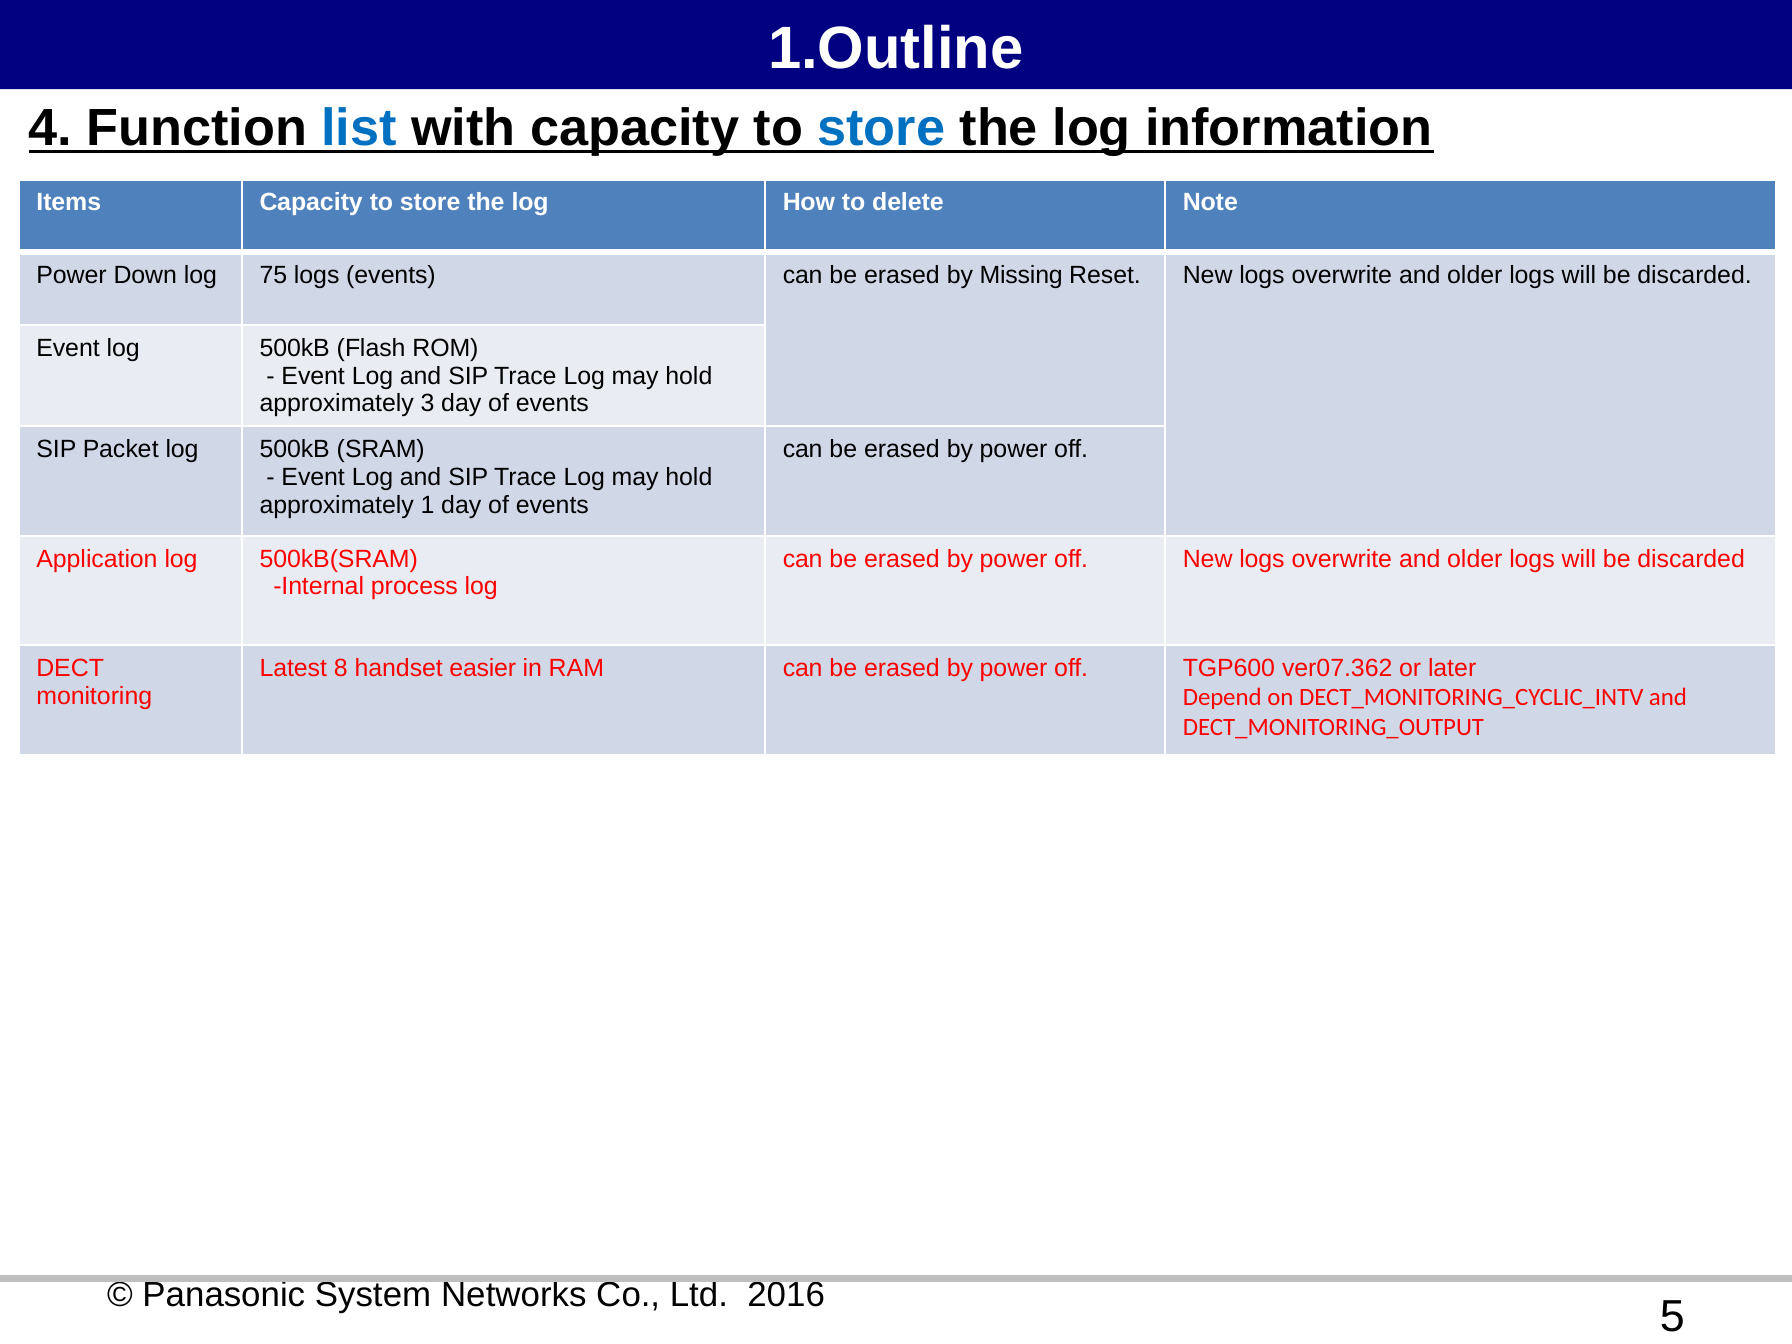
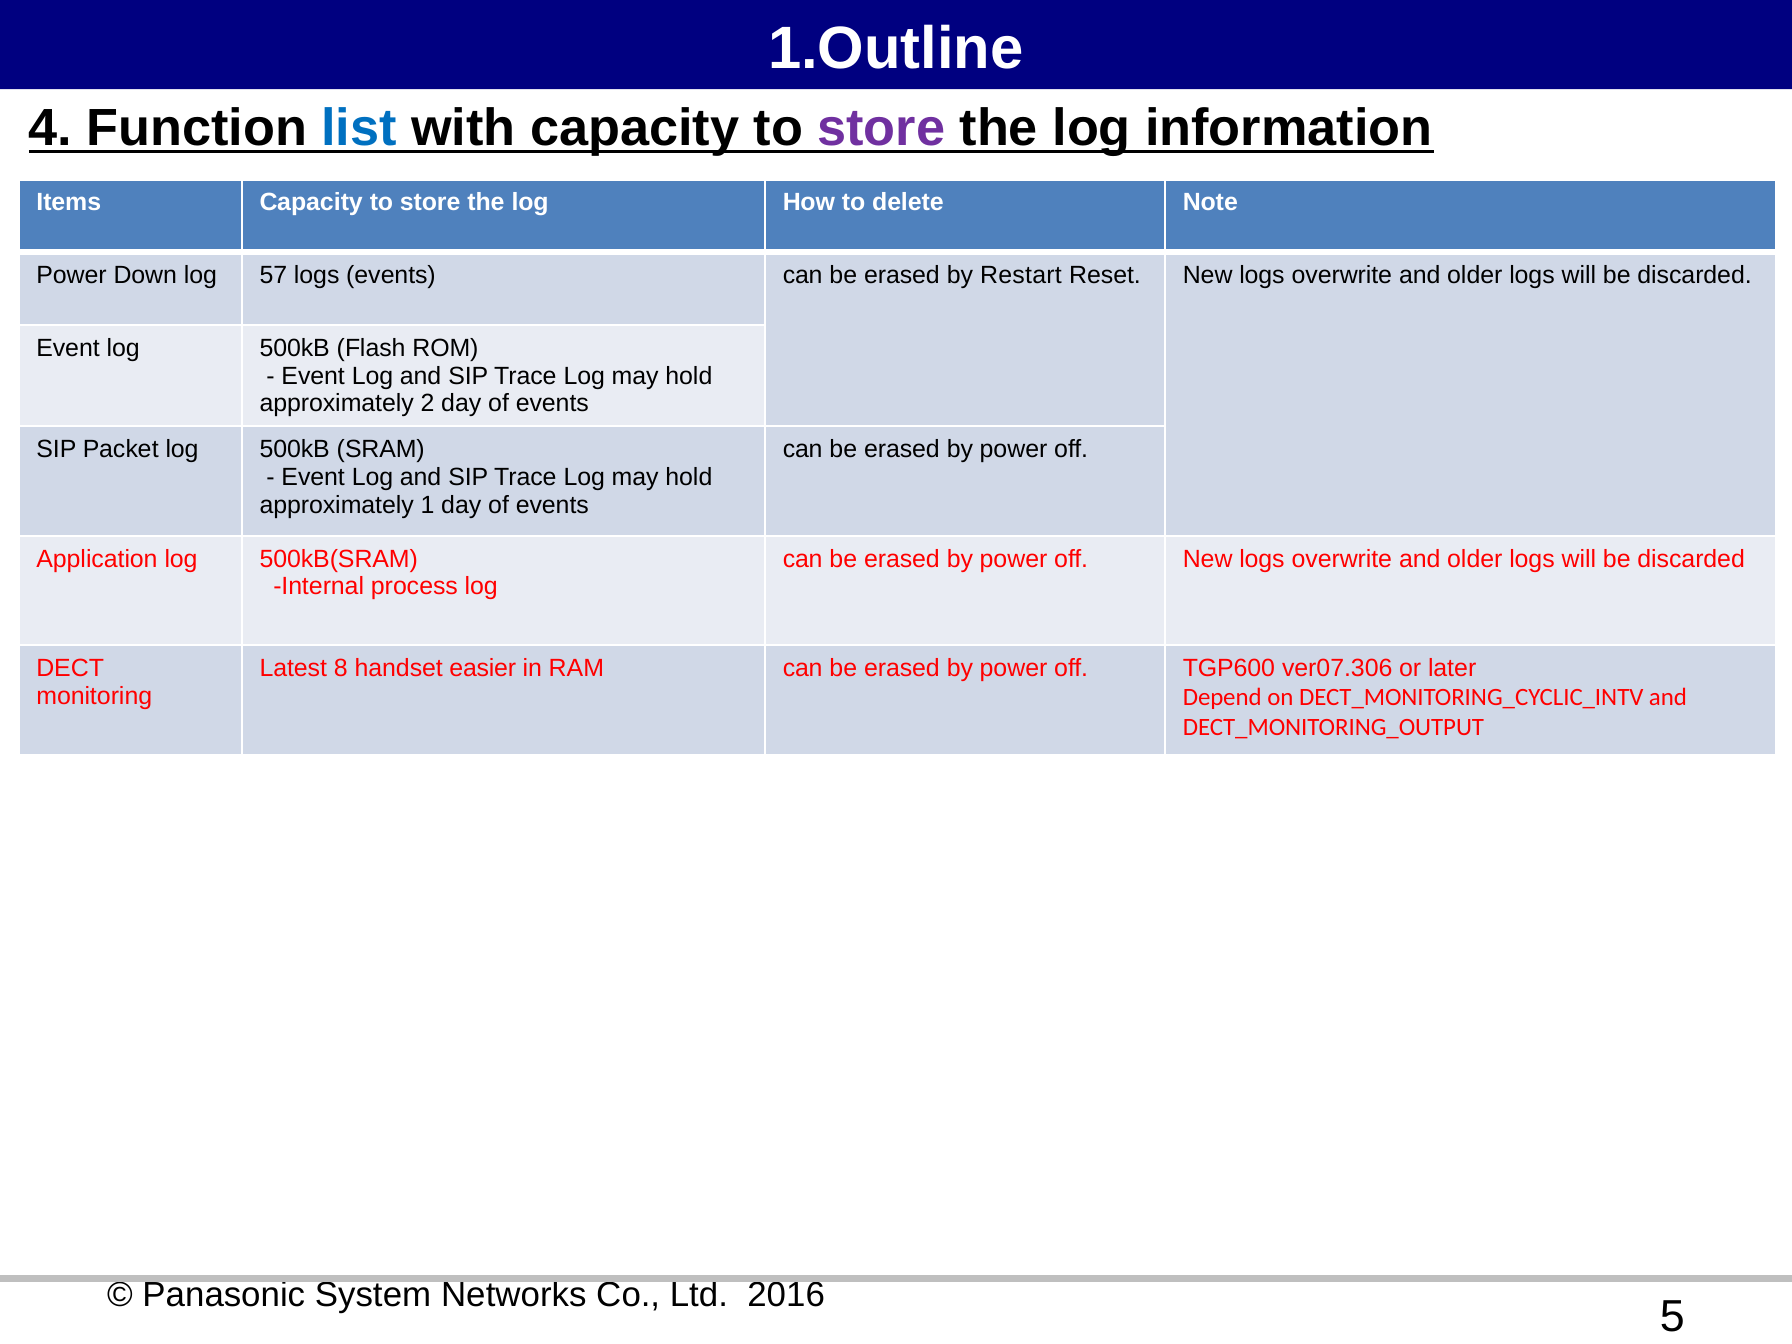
store colour: blue -> purple (881, 128)
75: 75 -> 57 (273, 275)
Missing: Missing -> Restart (1021, 275)
3: 3 -> 2 (427, 404)
ver07.362: ver07.362 -> ver07.306 (1337, 669)
